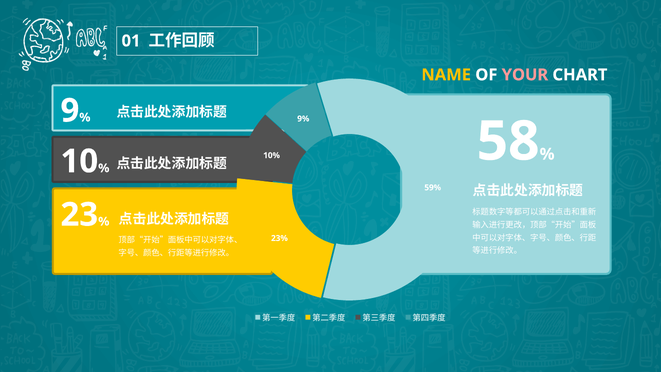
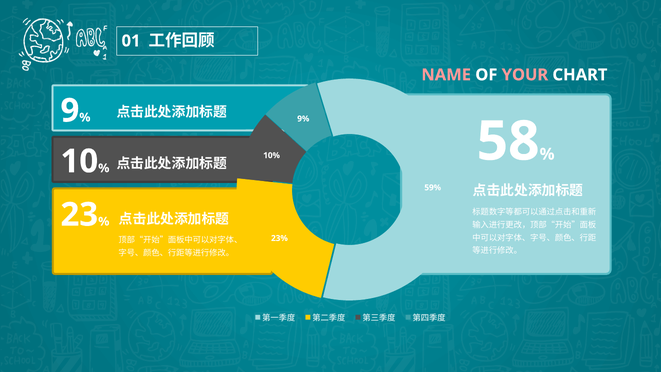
NAME colour: yellow -> pink (446, 75)
